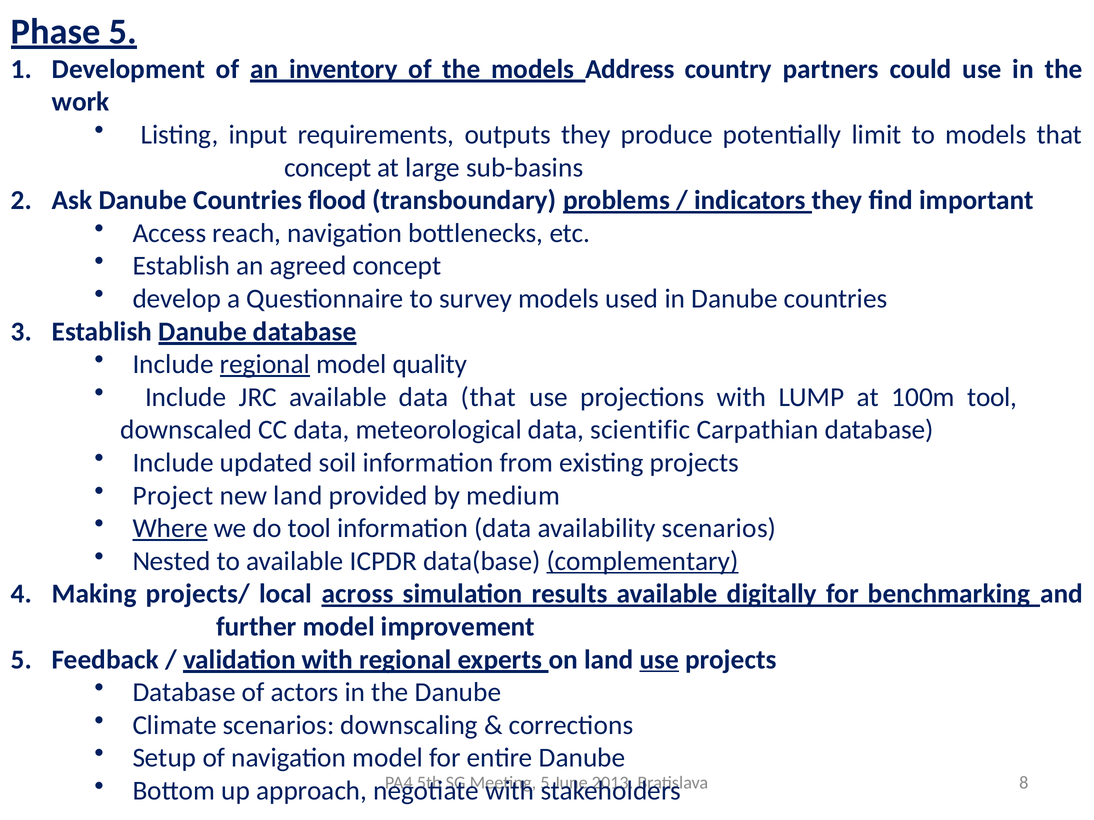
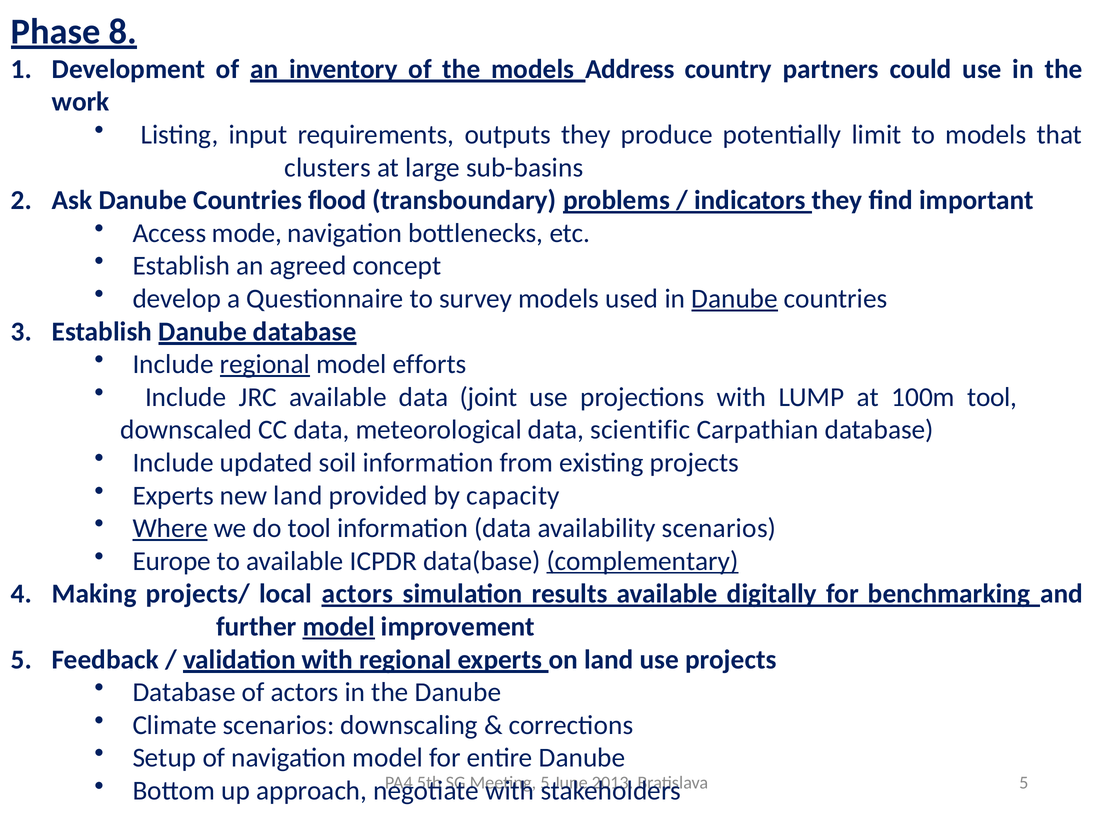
Phase 5: 5 -> 8 (123, 32)
concept: concept -> clusters (328, 168)
reach: reach -> mode (247, 233)
Danube underline: none -> present (735, 299)
quality: quality -> efforts (430, 365)
data that: that -> joint (489, 397)
Project: Project -> Experts (173, 496)
medium: medium -> capacity (513, 496)
Nested: Nested -> Europe (172, 561)
local across: across -> actors (358, 594)
model underline: none -> present (339, 627)
use underline: present -> none (659, 660)
8: 8 -> 5 (1024, 783)
